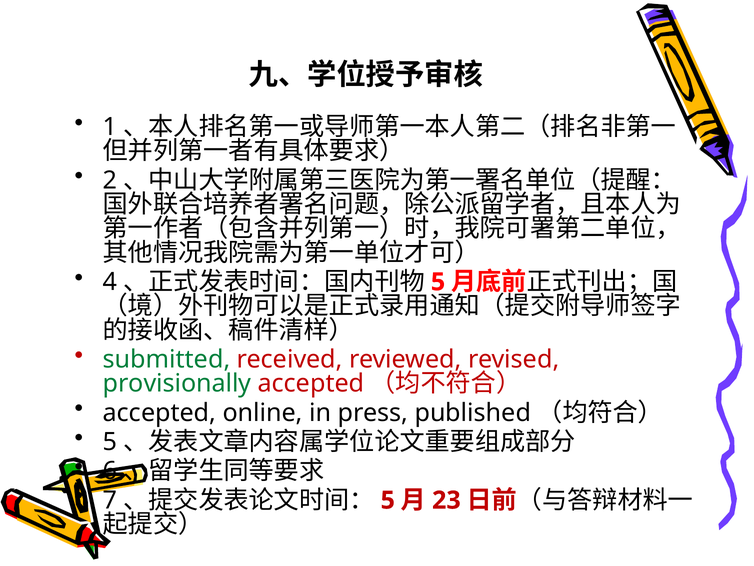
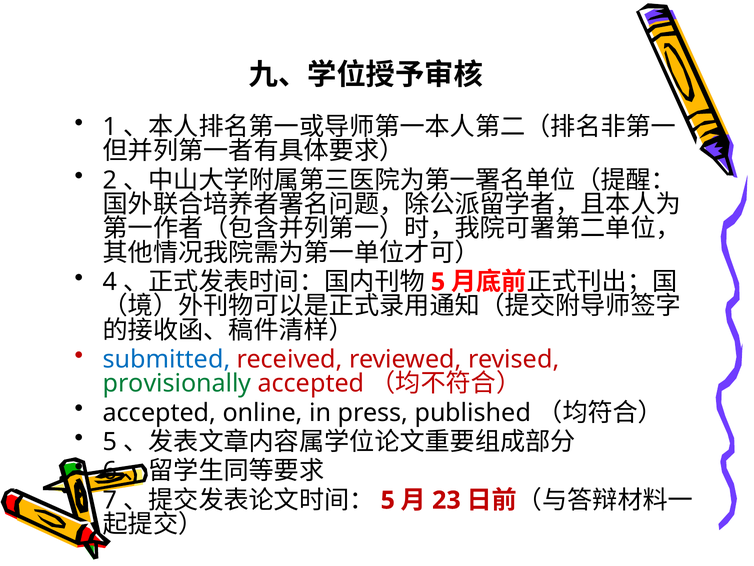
submitted colour: green -> blue (167, 359)
